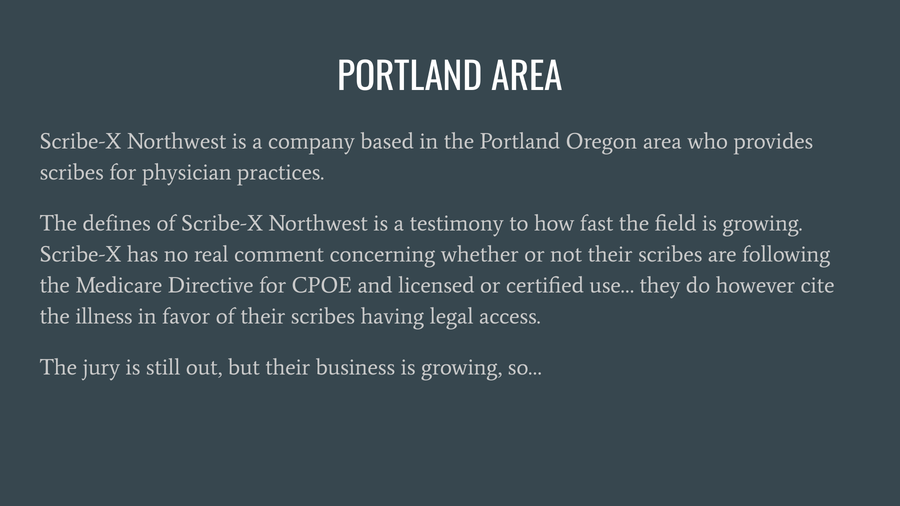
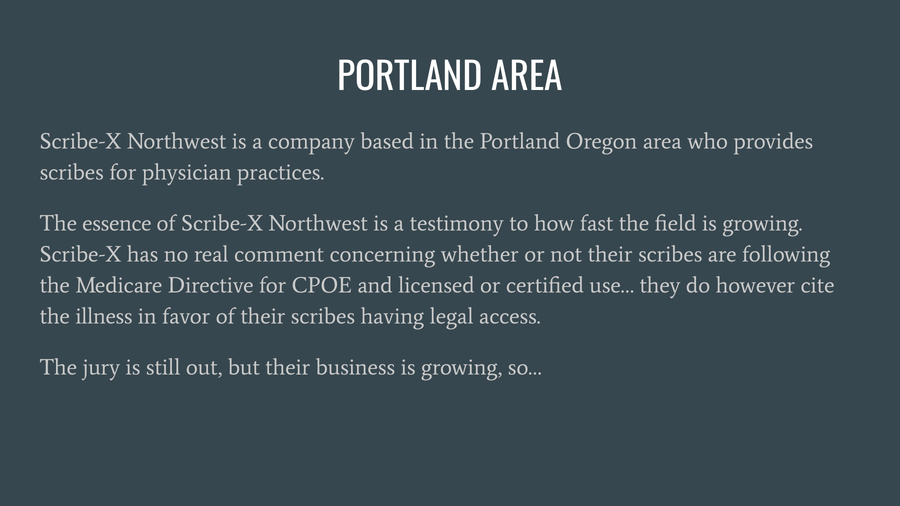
defines: defines -> essence (117, 224)
